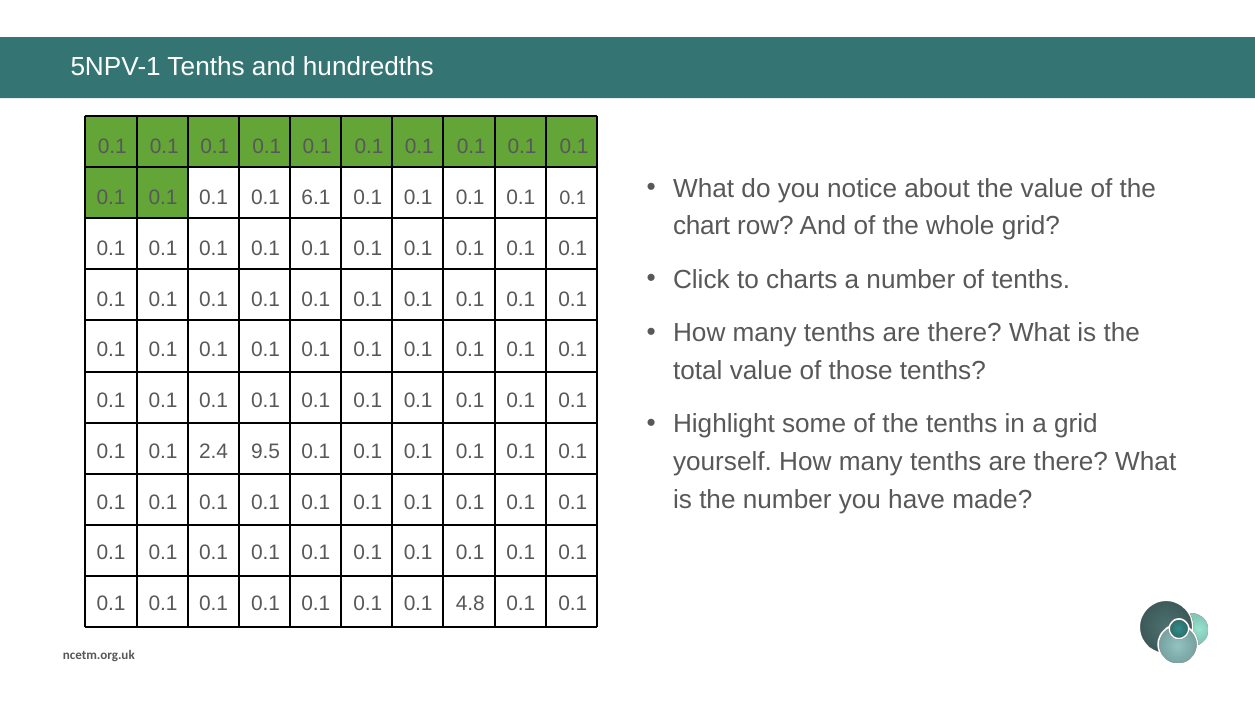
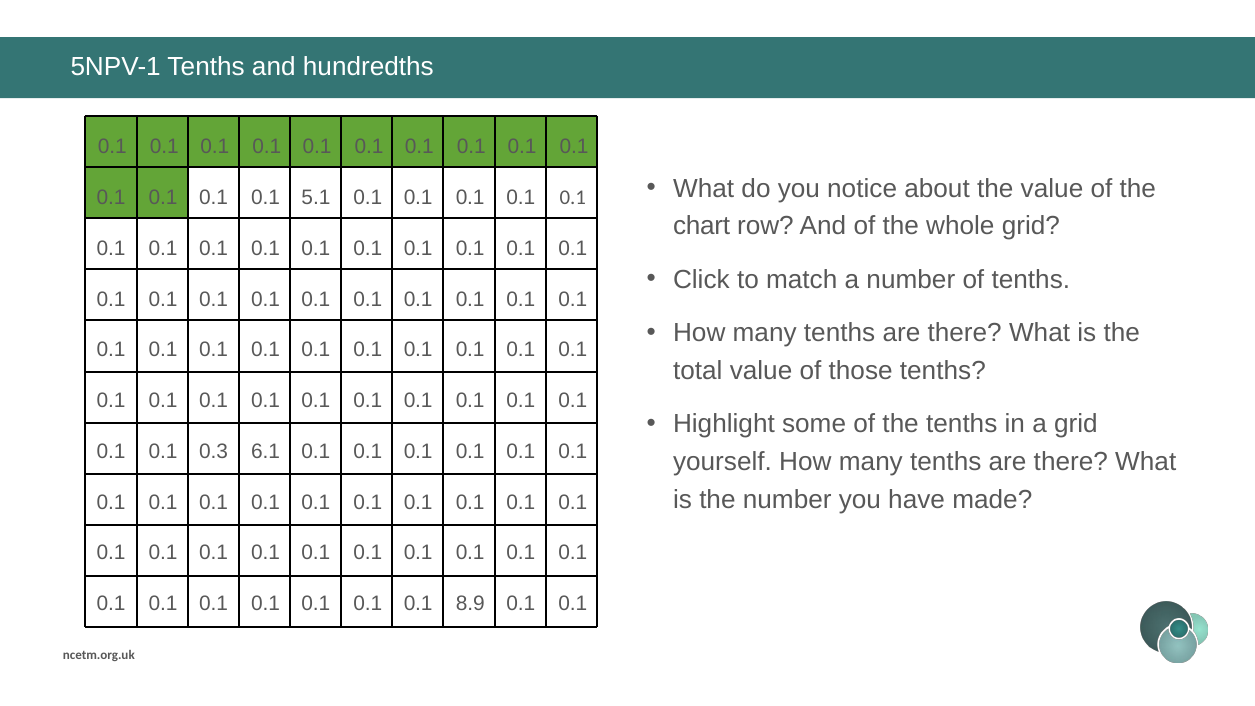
6.1: 6.1 -> 5.1 (316, 198)
charts: charts -> match (802, 280)
2.4: 2.4 -> 0.3 (214, 451)
9.5: 9.5 -> 6.1 (266, 451)
4.8: 4.8 -> 8.9 (470, 604)
